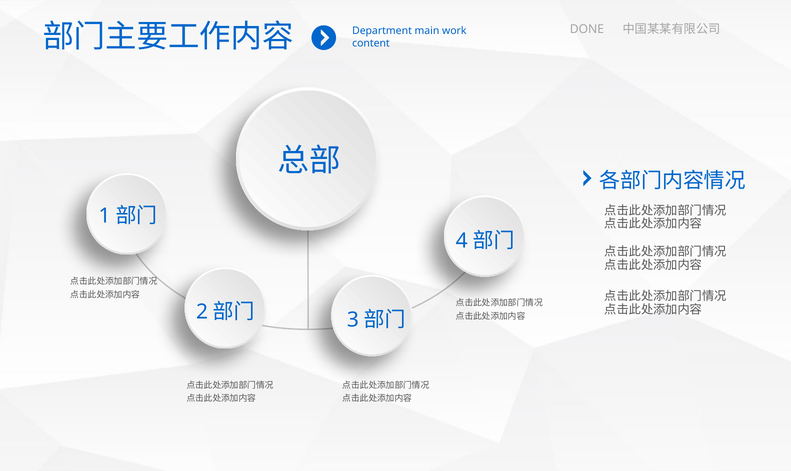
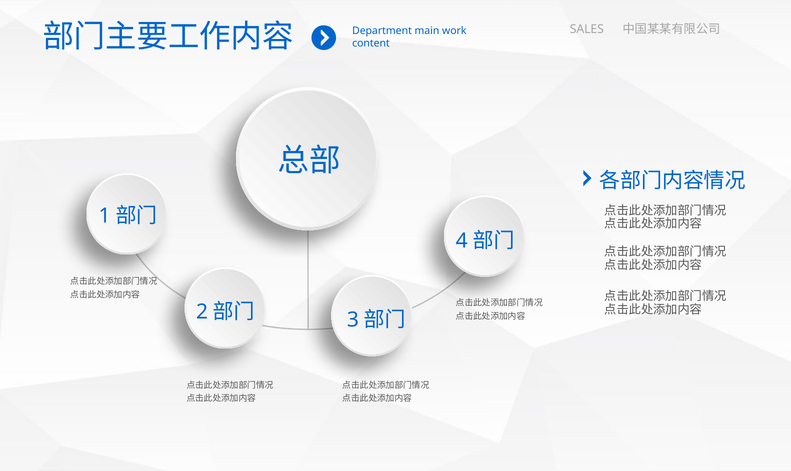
DONE: DONE -> SALES (587, 29)
